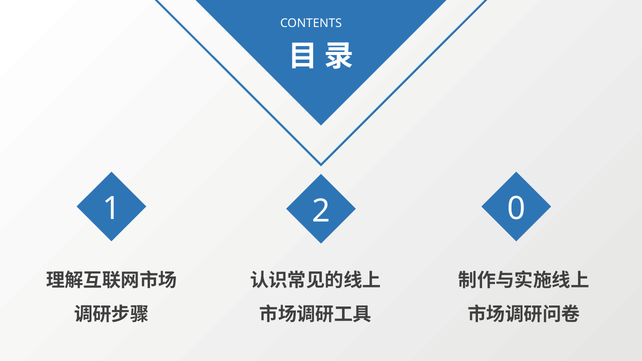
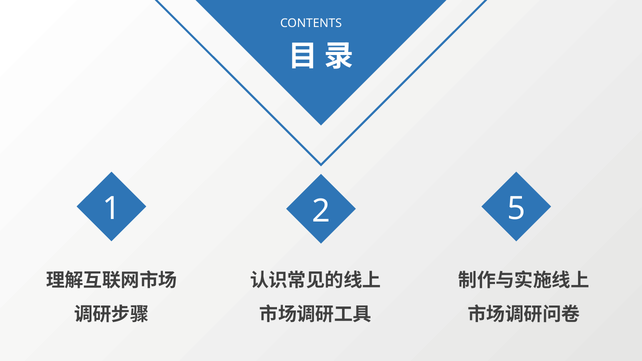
0: 0 -> 5 (516, 209)
